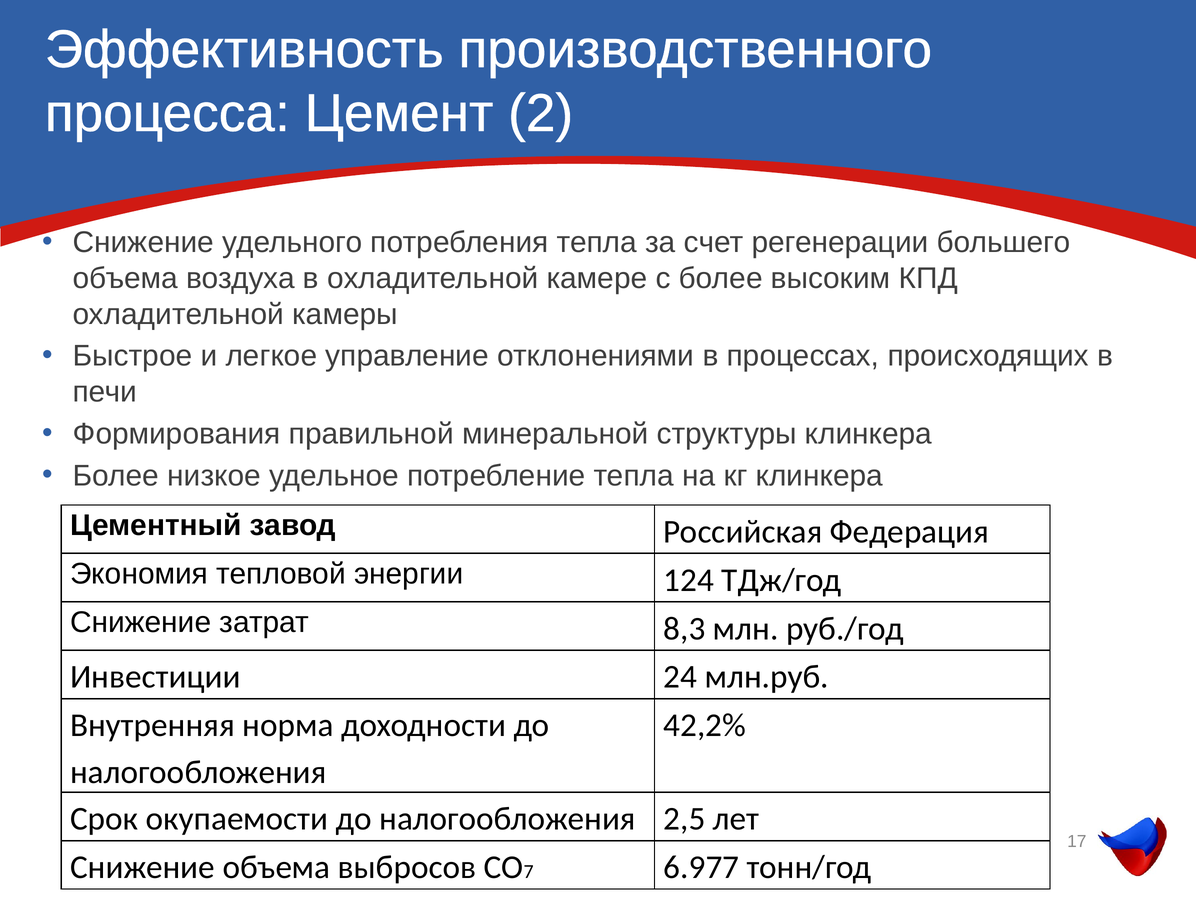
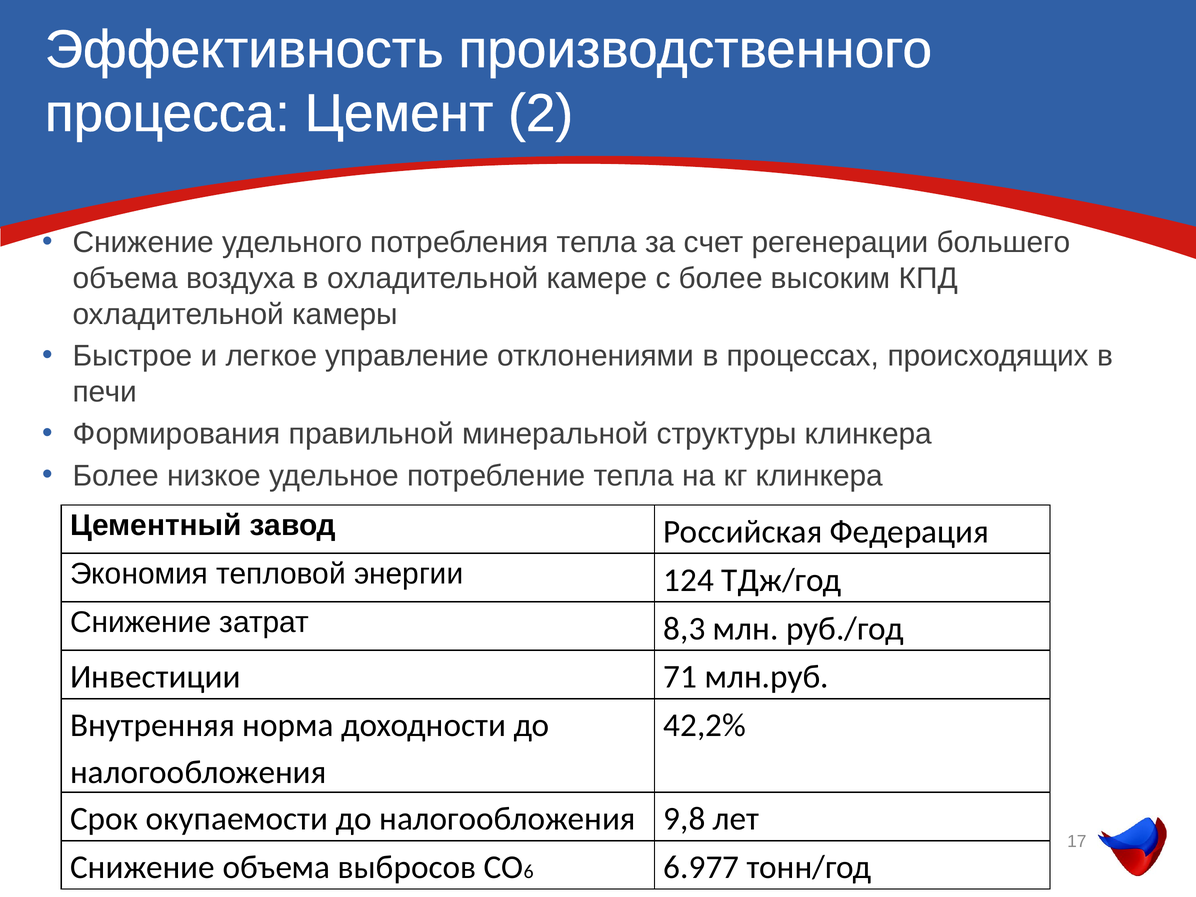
24: 24 -> 71 (680, 677)
2,5: 2,5 -> 9,8 (684, 819)
7: 7 -> 6 (529, 872)
